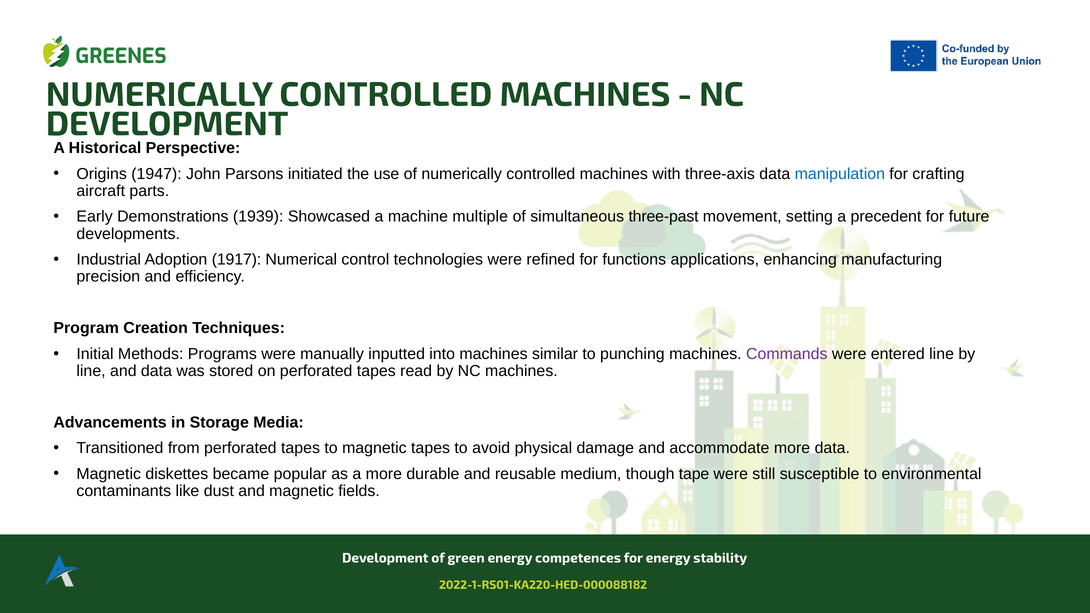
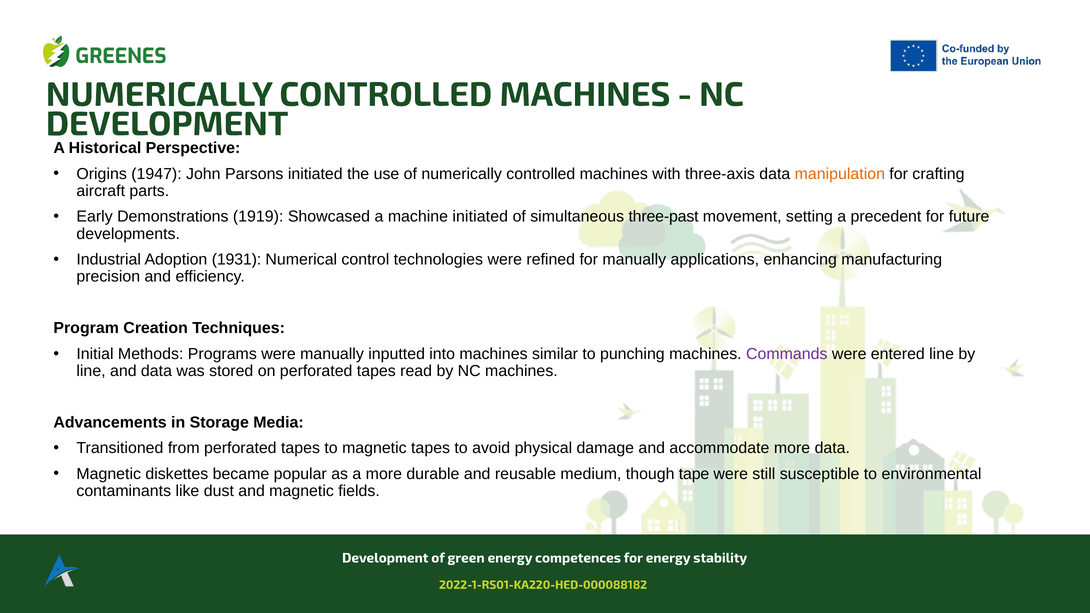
manipulation colour: blue -> orange (840, 174)
1939: 1939 -> 1919 (258, 217)
machine multiple: multiple -> initiated (480, 217)
1917: 1917 -> 1931 (236, 260)
for functions: functions -> manually (634, 260)
